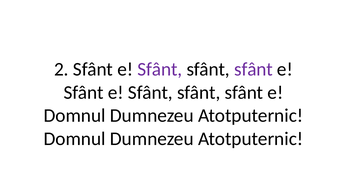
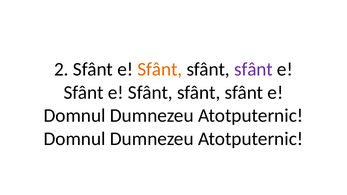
Sfânt colour: purple -> orange (160, 69)
